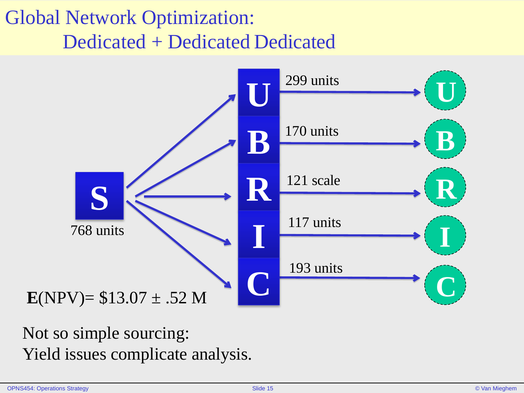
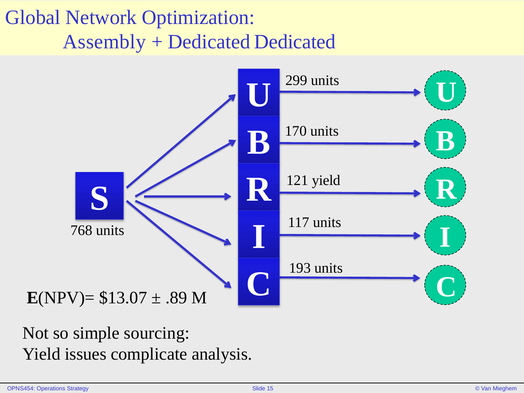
Dedicated: Dedicated -> Assembly (104, 42)
121 scale: scale -> yield (326, 180)
.52: .52 -> .89 (176, 298)
